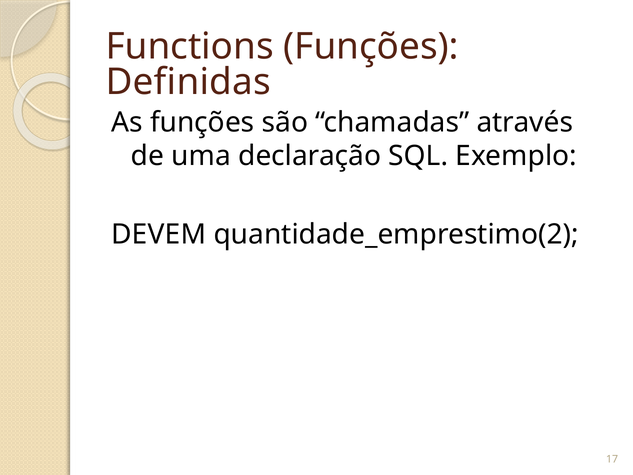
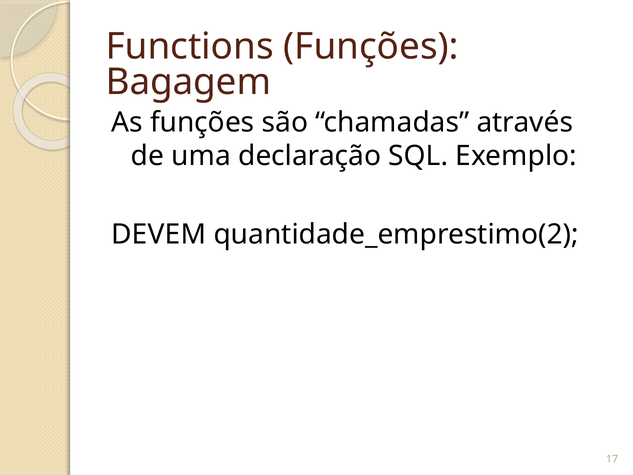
Definidas: Definidas -> Bagagem (188, 82)
